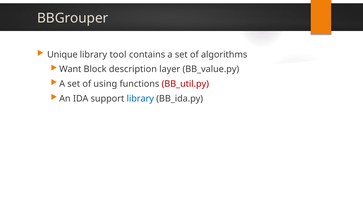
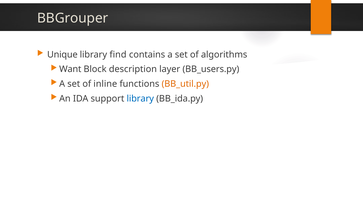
tool: tool -> find (118, 55)
BB_value.py: BB_value.py -> BB_users.py (211, 69)
using: using -> inline (105, 84)
BB_util.py colour: red -> orange (185, 84)
